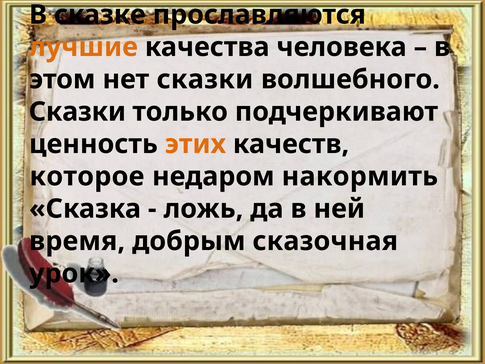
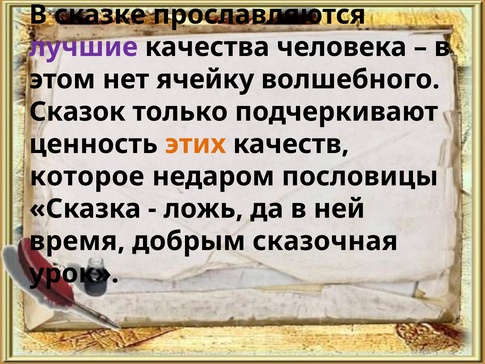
лучшие colour: orange -> purple (83, 47)
нет сказки: сказки -> ячейку (205, 79)
Сказки: Сказки -> Сказок (77, 112)
накормить: накормить -> пословицы (360, 176)
